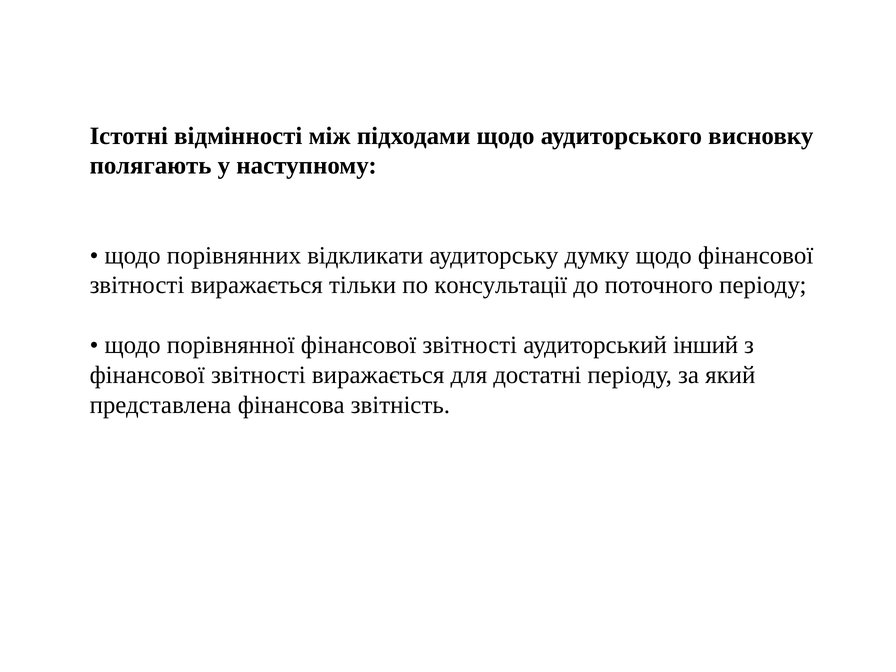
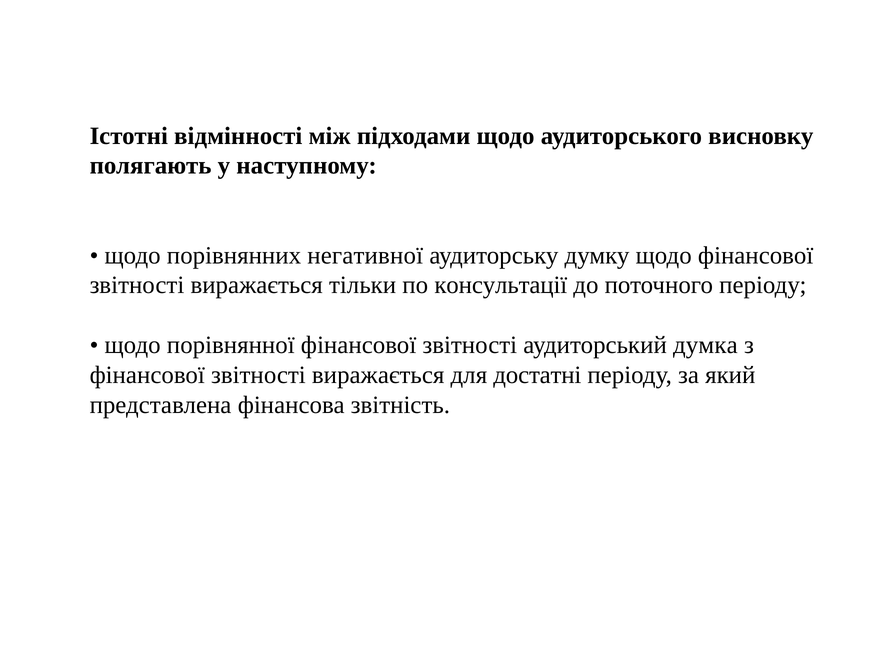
відкликати: відкликати -> негативної (365, 255)
інший: інший -> думка (705, 345)
